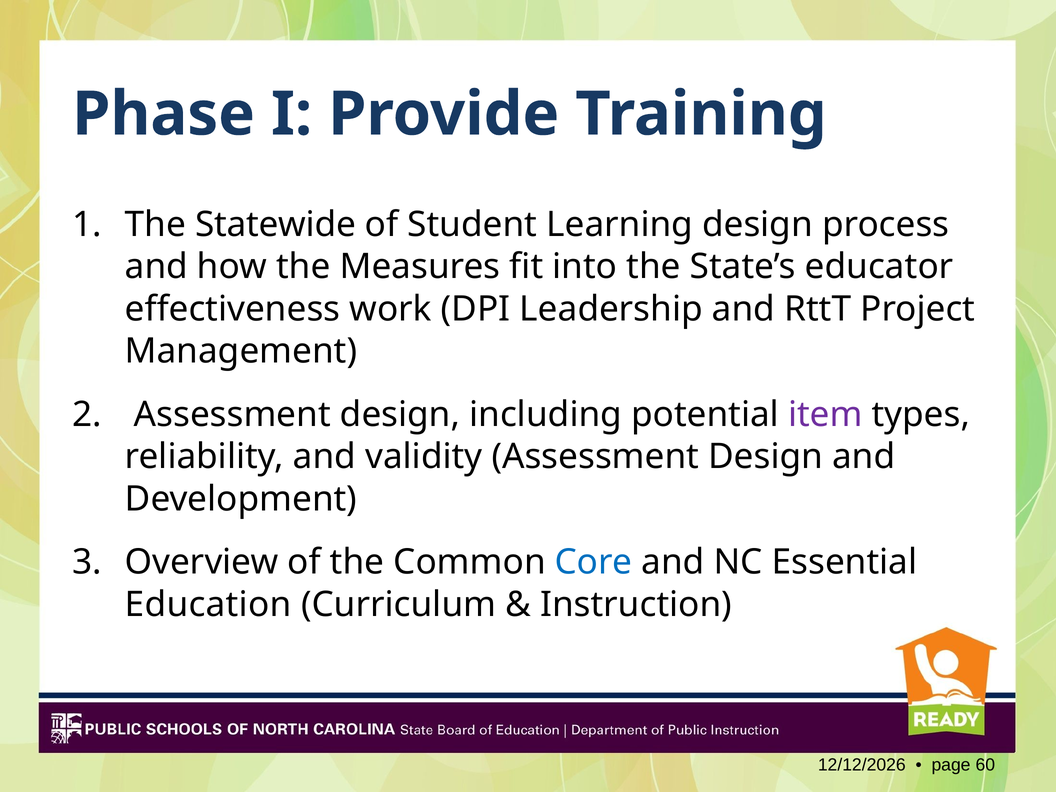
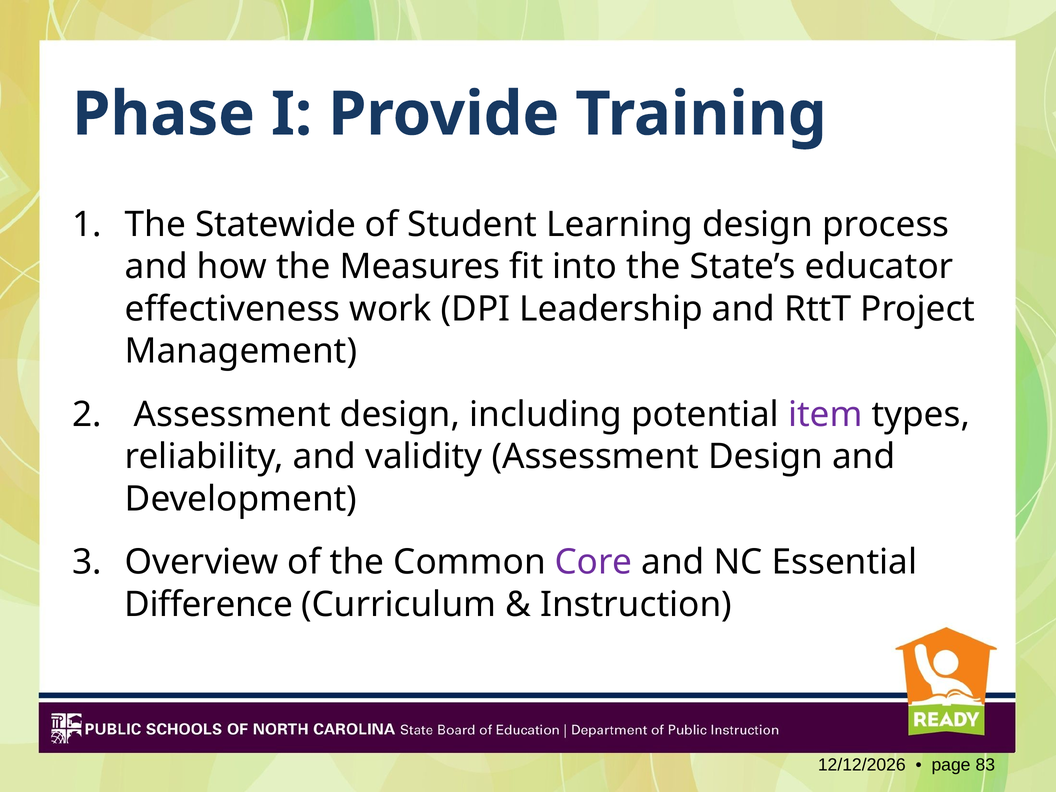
Core colour: blue -> purple (594, 562)
Education: Education -> Difference (209, 605)
60: 60 -> 83 (985, 765)
